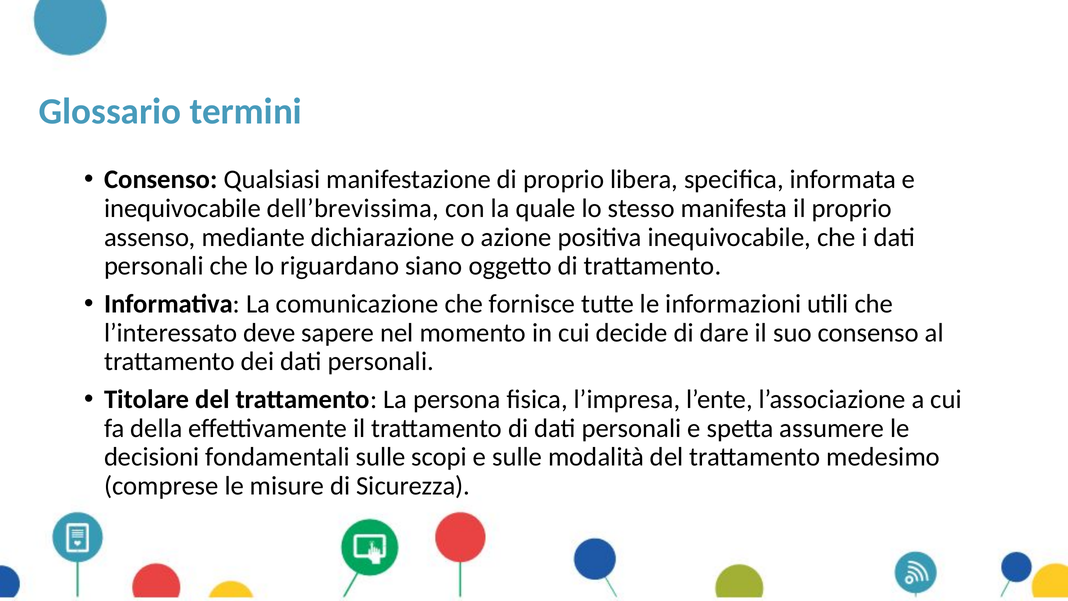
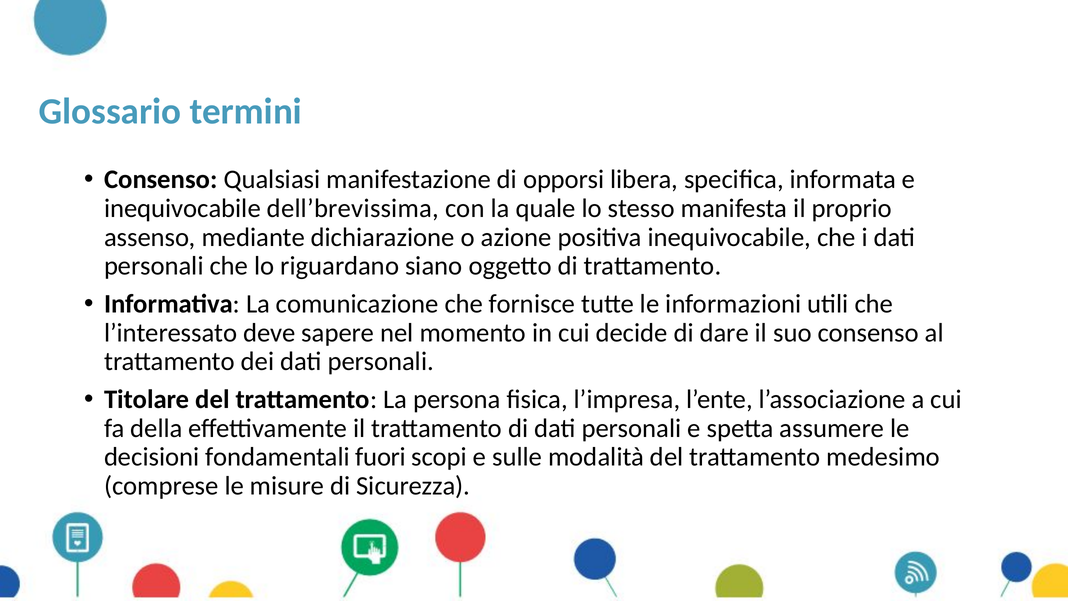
di proprio: proprio -> opporsi (564, 180)
fondamentali sulle: sulle -> fuori (381, 457)
